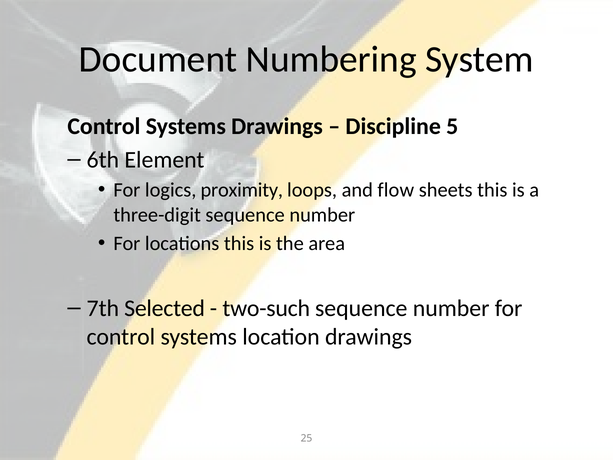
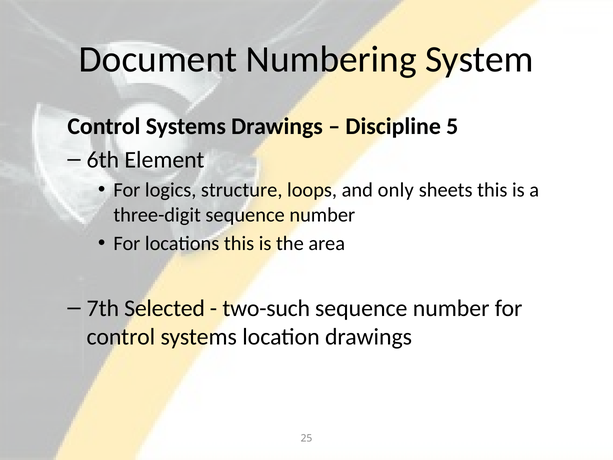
proximity: proximity -> structure (242, 190)
flow: flow -> only (396, 190)
